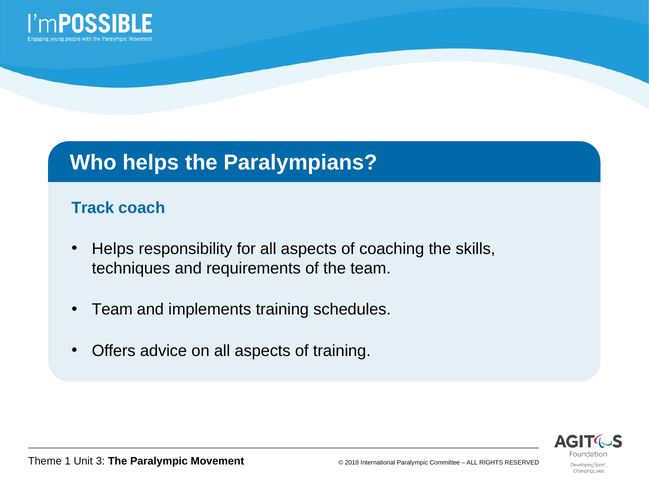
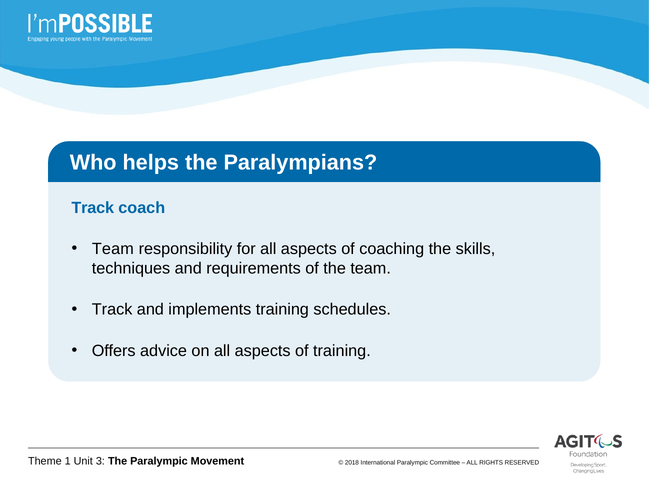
Helps: Helps -> Team (113, 249)
Team: Team -> Track (112, 309)
